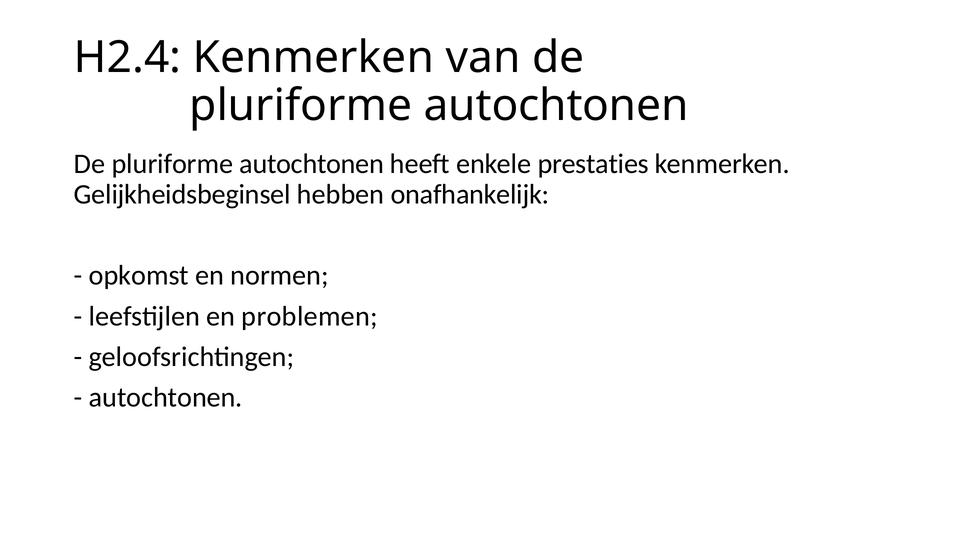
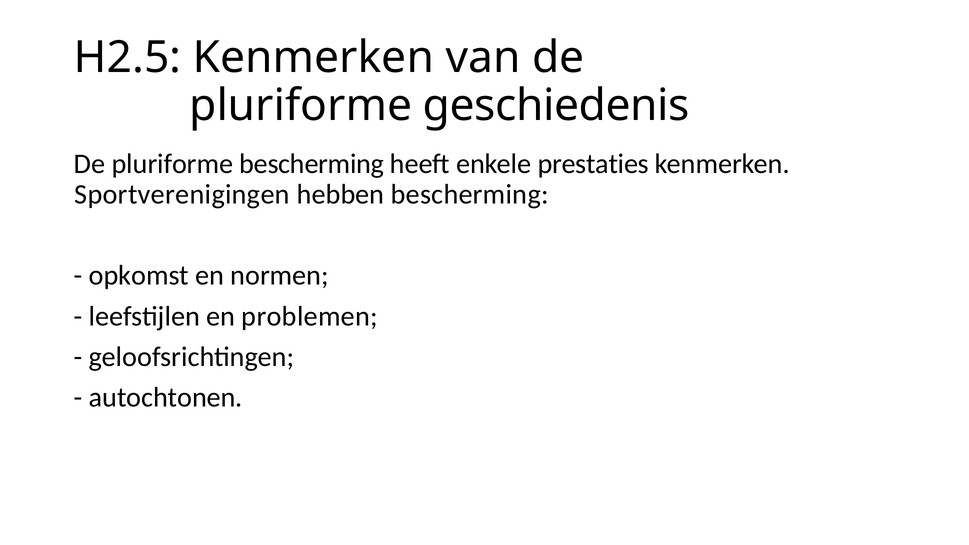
H2.4: H2.4 -> H2.5 (128, 57)
autochtonen: autochtonen -> geschiedenis (556, 105)
autochtonen: autochtonen -> bescherming (312, 164)
Gelijkheidsbeginsel: Gelijkheidsbeginsel -> Sportverenigingen (182, 194)
hebben onafhankelijk: onafhankelijk -> bescherming (470, 194)
